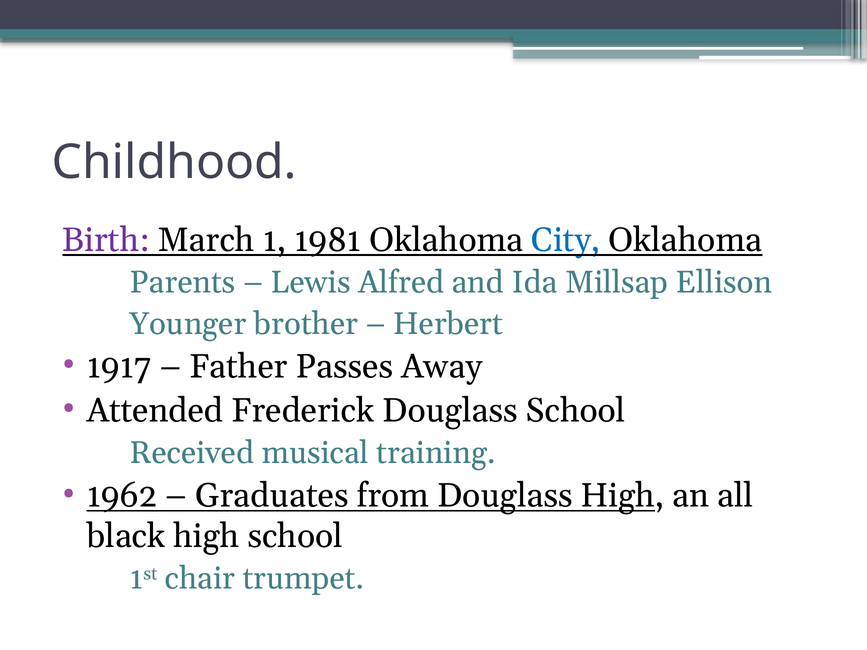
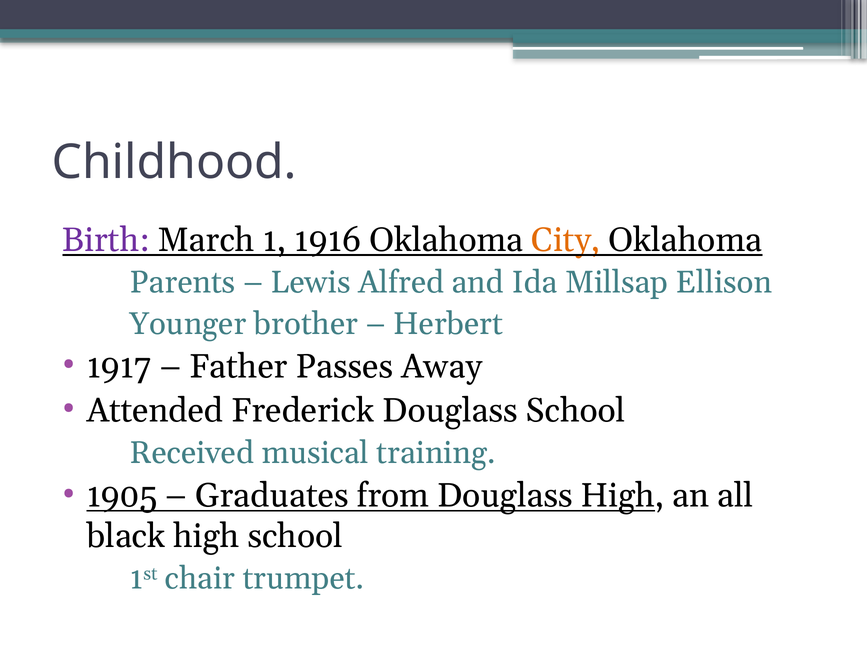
1981: 1981 -> 1916 (328, 240)
City colour: blue -> orange (566, 240)
1962: 1962 -> 1905 (122, 496)
